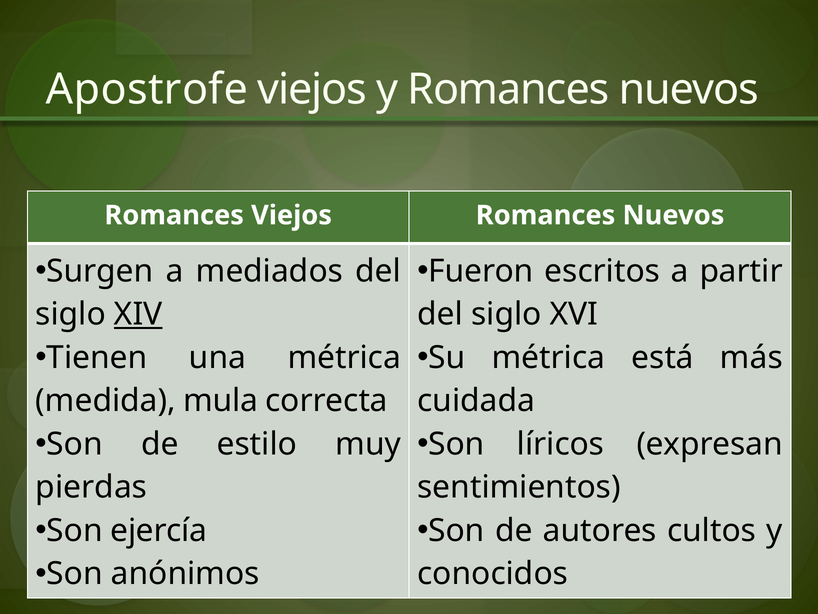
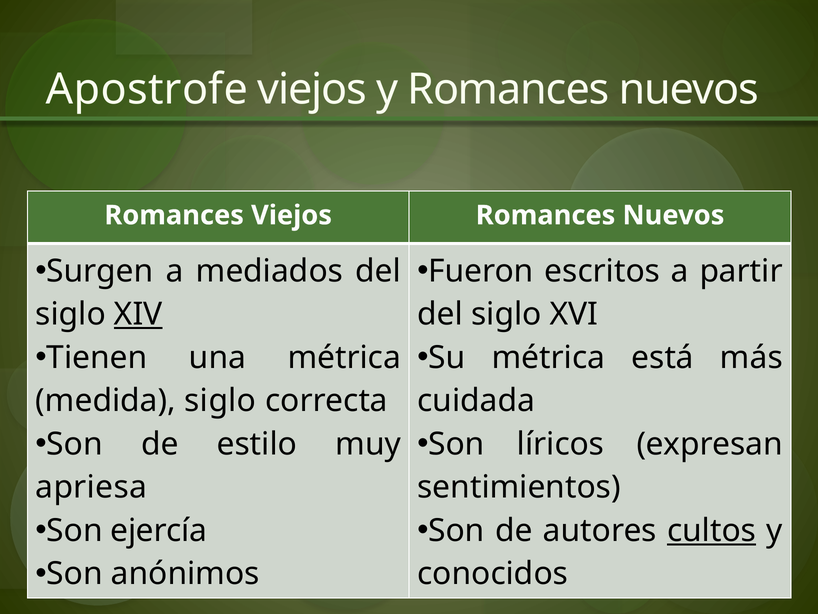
medida mula: mula -> siglo (220, 401)
pierdas: pierdas -> apriesa (91, 487)
cultos underline: none -> present (712, 530)
